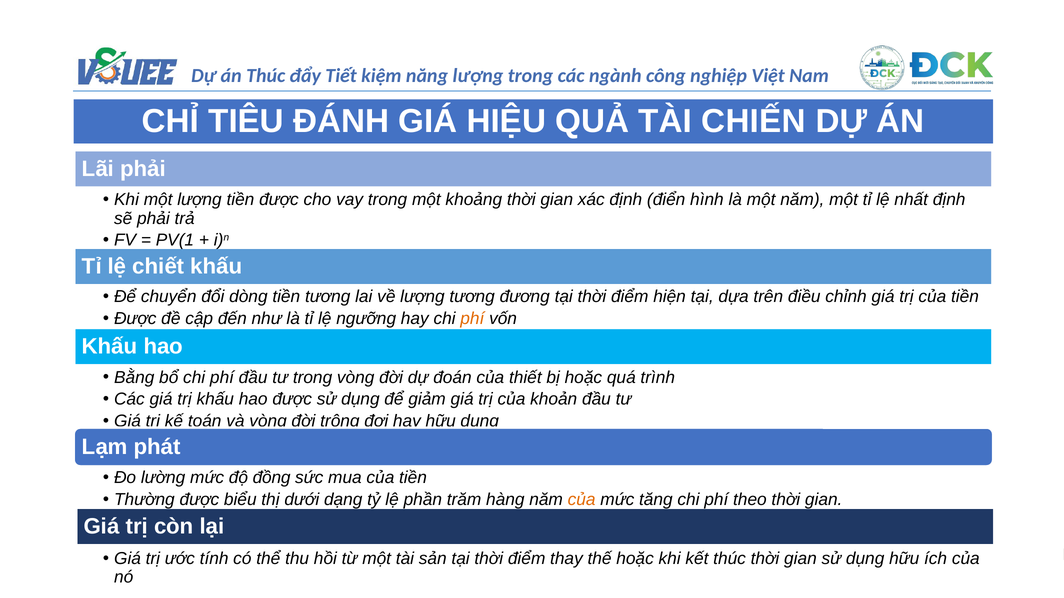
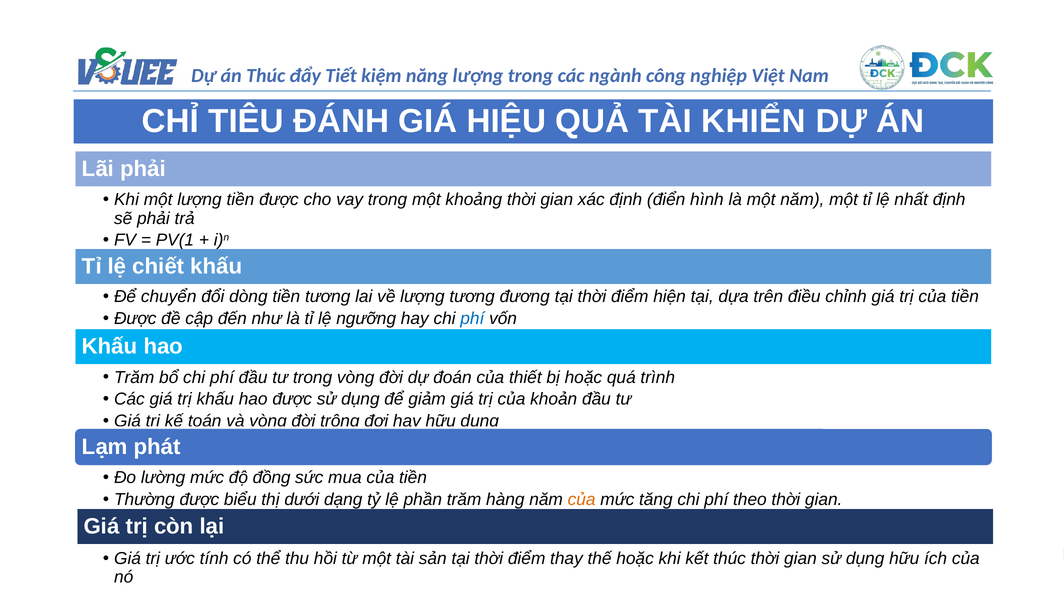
CHIẾN: CHIẾN -> KHIỂN (754, 121)
phí colour: orange -> blue (472, 319)
Bằng: Bằng -> Trăm (134, 378)
